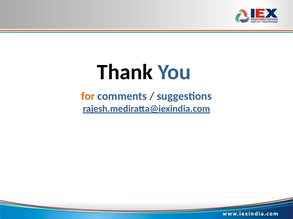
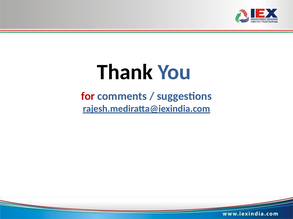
for colour: orange -> red (88, 97)
